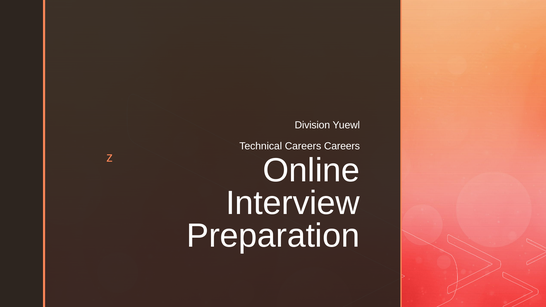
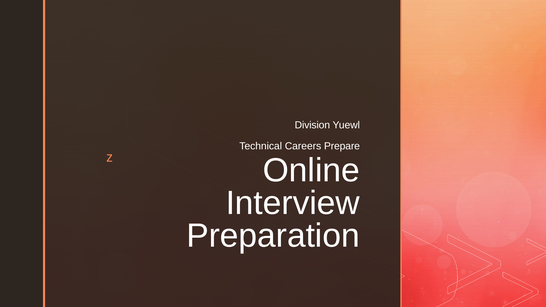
Careers Careers: Careers -> Prepare (342, 146)
